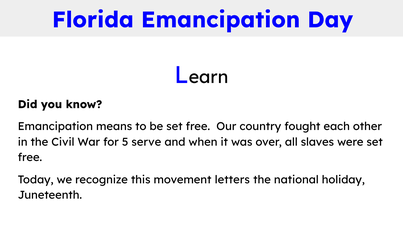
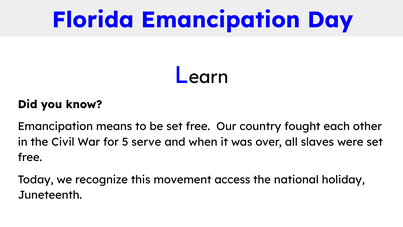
letters: letters -> access (232, 179)
